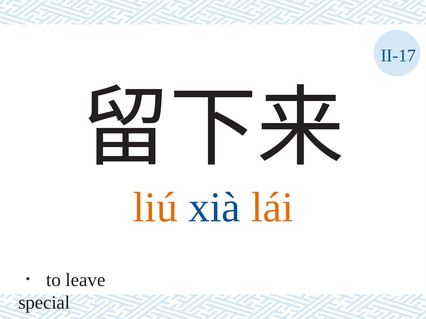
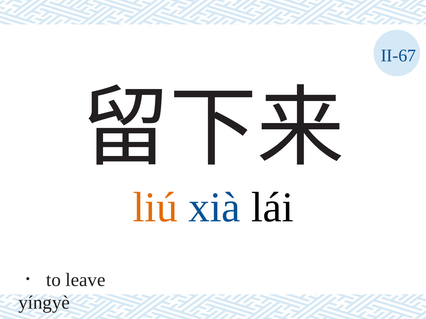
II-17: II-17 -> II-67 (398, 56)
lái colour: orange -> black (272, 208)
special: special -> yíngyè (44, 303)
